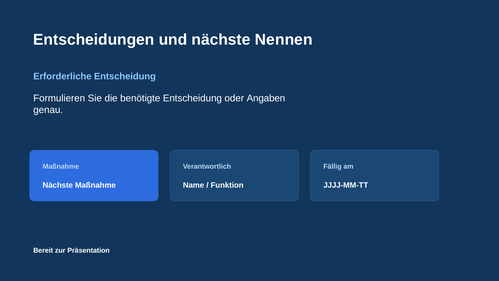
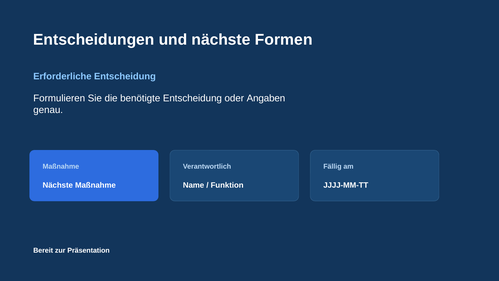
Nennen: Nennen -> Formen (284, 40)
